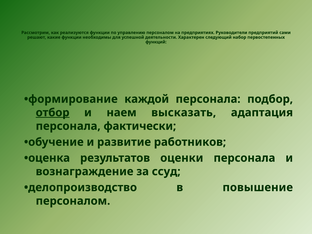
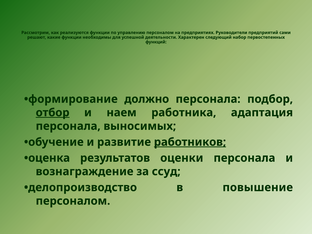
каждой: каждой -> должно (147, 99)
высказать: высказать -> работника (184, 113)
фактически: фактически -> выносимых (140, 126)
работников underline: none -> present (190, 142)
